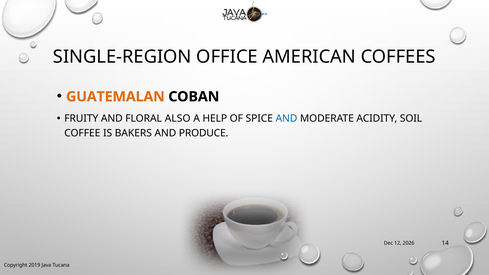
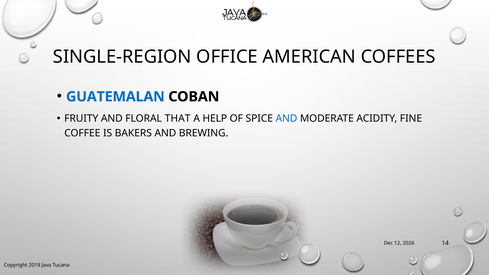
GUATEMALAN colour: orange -> blue (115, 97)
ALSO: ALSO -> THAT (178, 119)
SOIL: SOIL -> FINE (411, 119)
PRODUCE: PRODUCE -> BREWING (204, 133)
